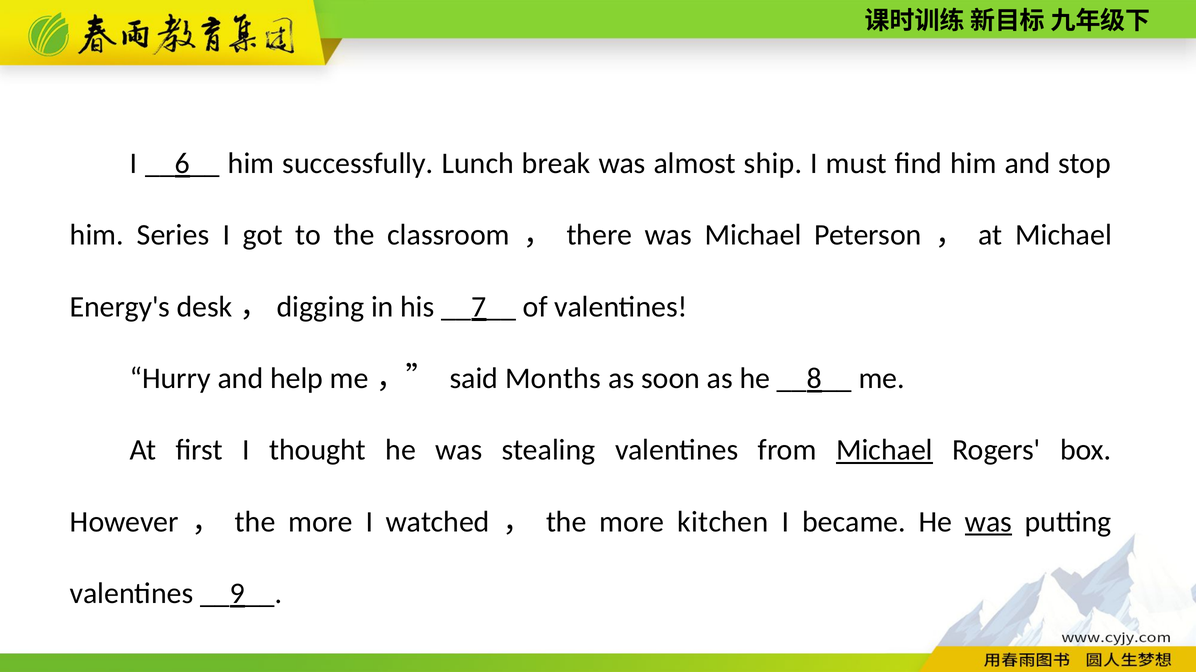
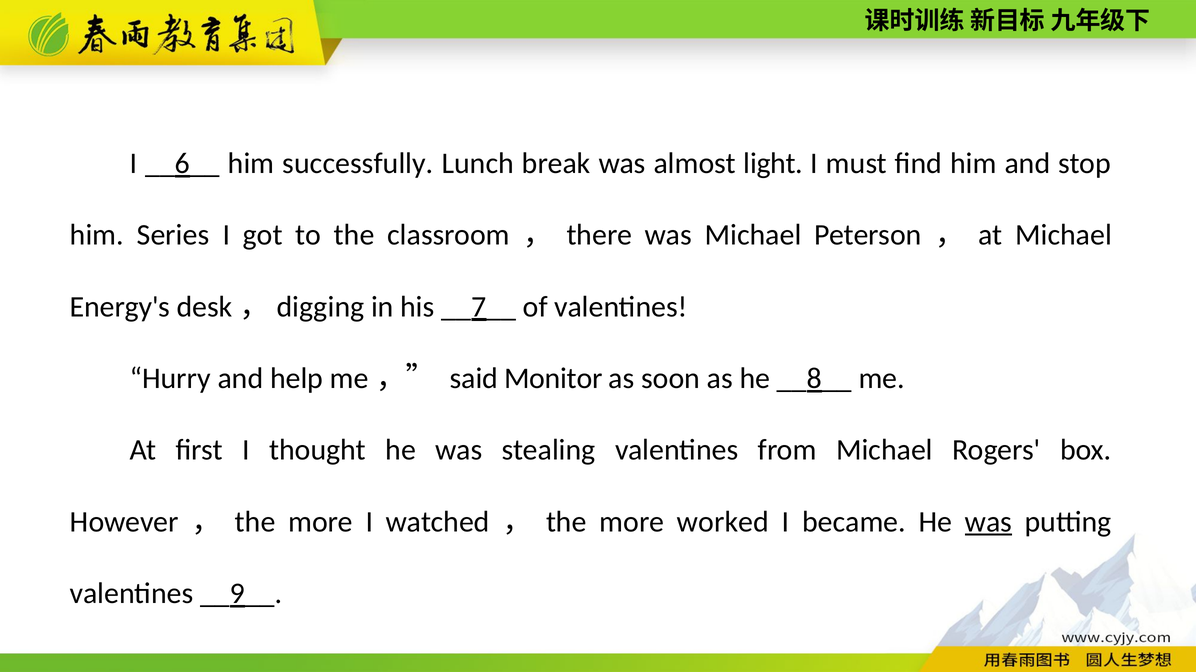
ship: ship -> light (773, 164)
Months: Months -> Monitor (553, 379)
Michael underline: present -> none (884, 451)
kitchen: kitchen -> worked (723, 522)
